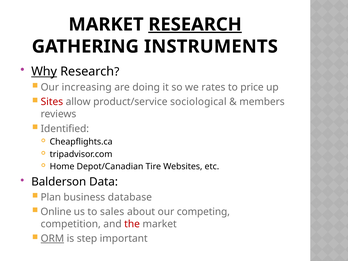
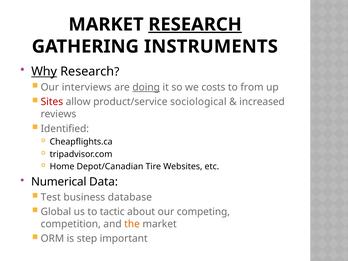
increasing: increasing -> interviews (87, 87)
doing underline: none -> present (146, 87)
rates: rates -> costs (213, 87)
price: price -> from (252, 87)
members: members -> increased (262, 102)
Balderson: Balderson -> Numerical (59, 182)
Plan: Plan -> Test (51, 197)
Online: Online -> Global (56, 212)
sales: sales -> tactic (112, 212)
the colour: red -> orange (132, 224)
ORM underline: present -> none (52, 239)
